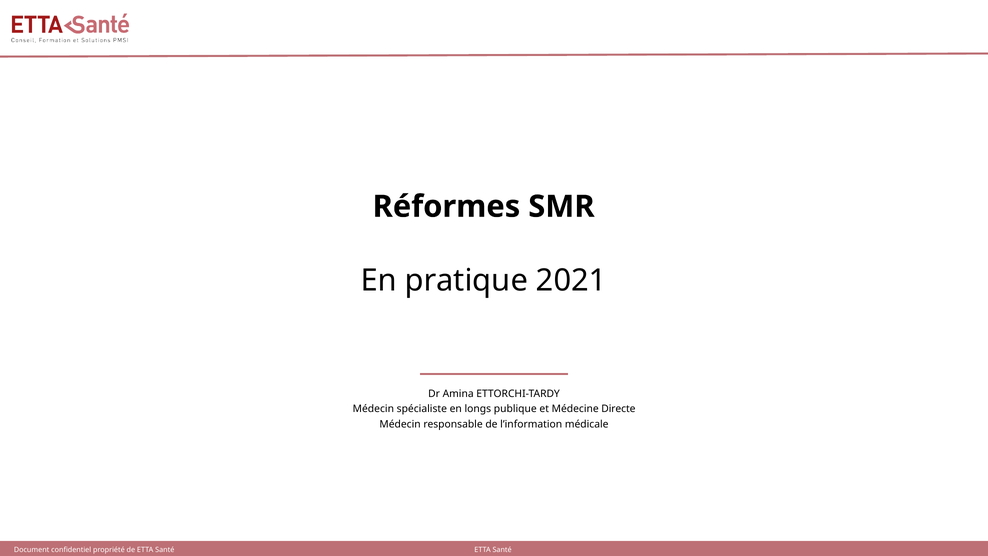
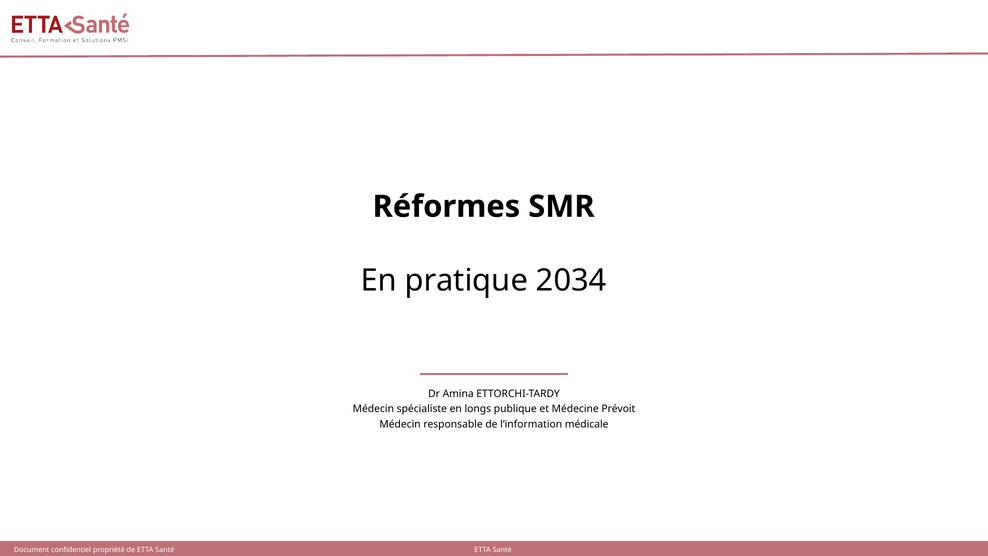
2021: 2021 -> 2034 (571, 281)
Directe: Directe -> Prévoit (618, 409)
